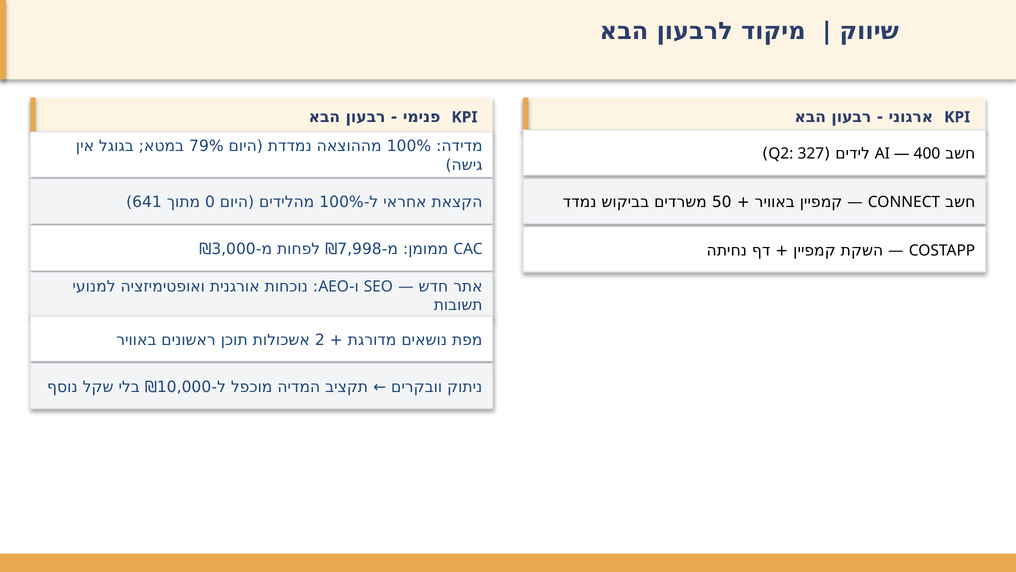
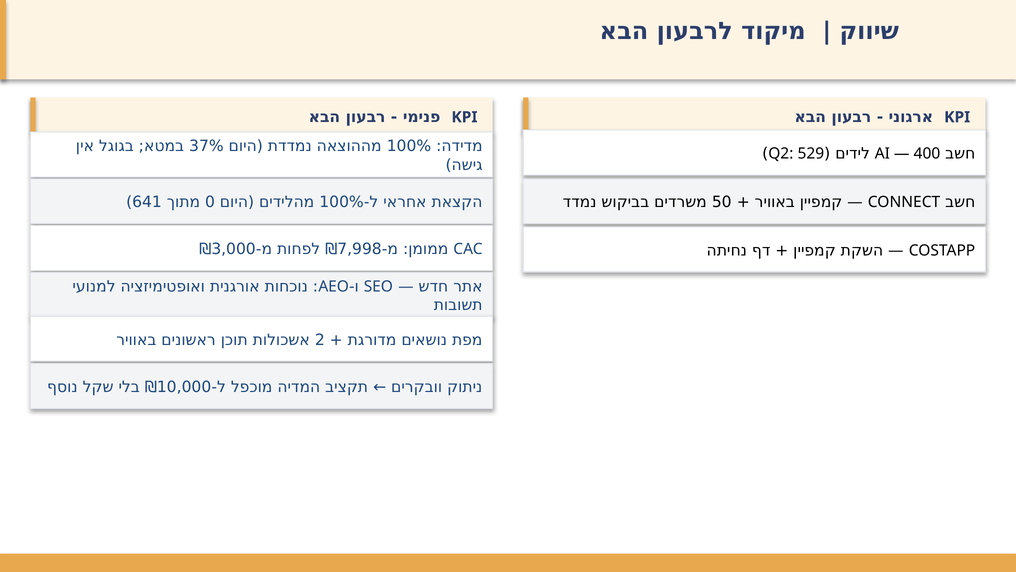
79%: 79% -> 37% (206, 146)
327: 327 -> 529 (811, 153)
